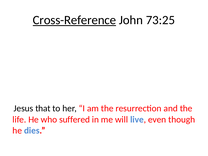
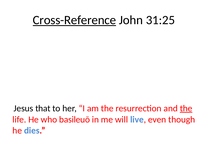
73:25: 73:25 -> 31:25 (160, 20)
the underline: none -> present (186, 108)
suffered: suffered -> basileuō (75, 119)
